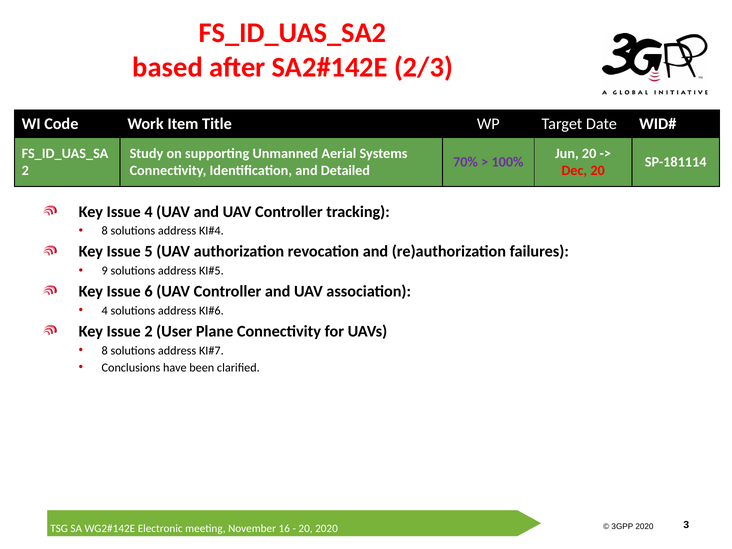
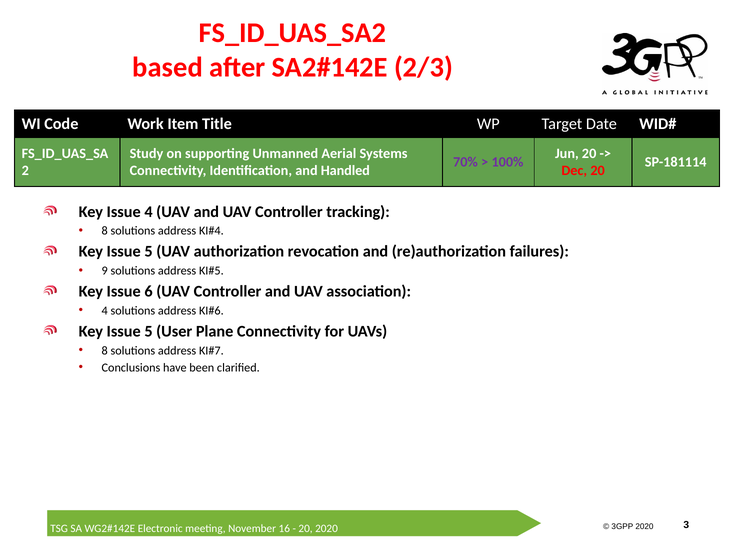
Detailed: Detailed -> Handled (345, 171)
2: 2 -> 5 (149, 331)
